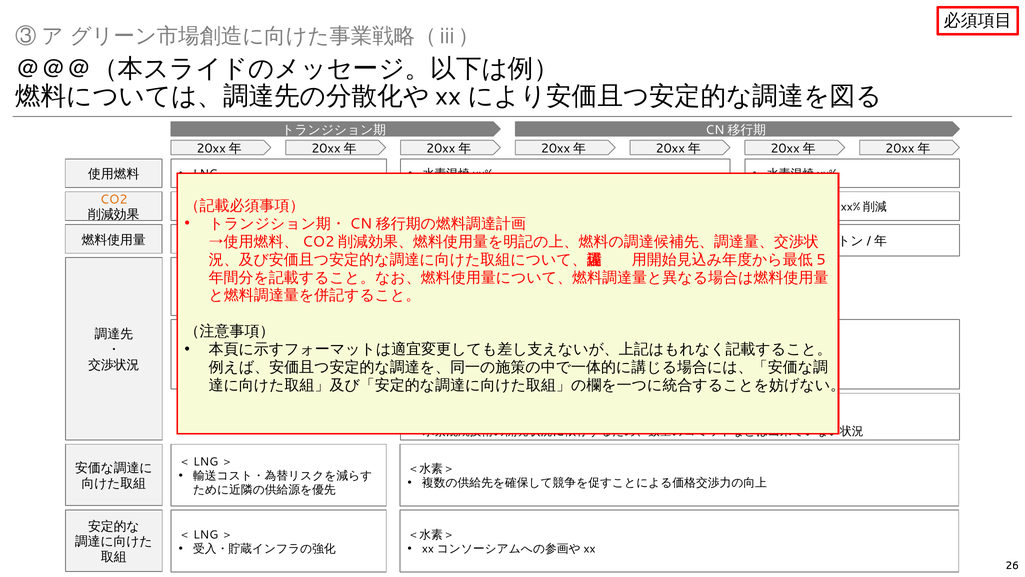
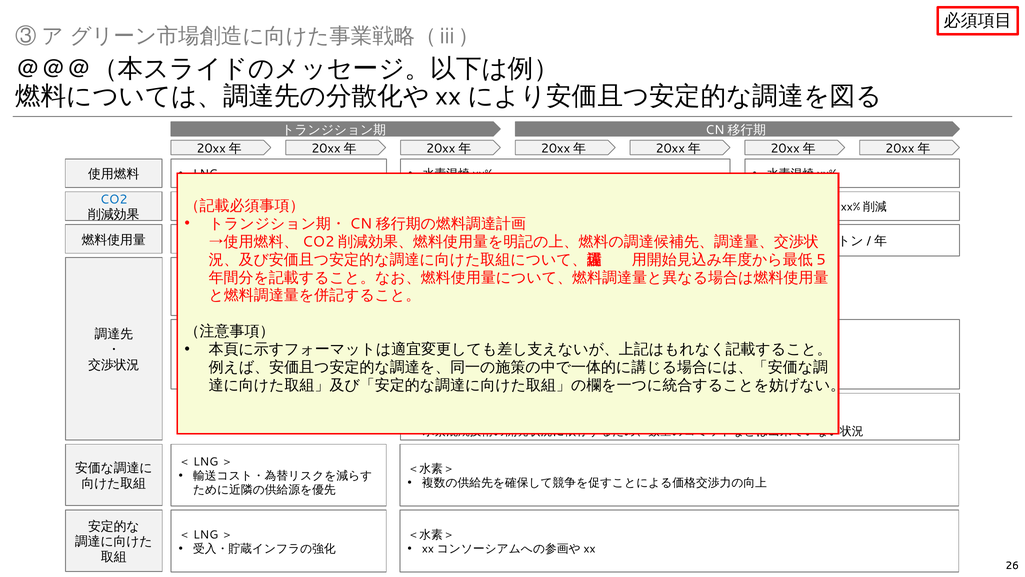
CO2 colour: orange -> blue (114, 199)
